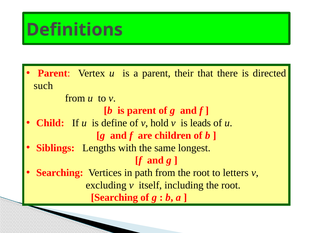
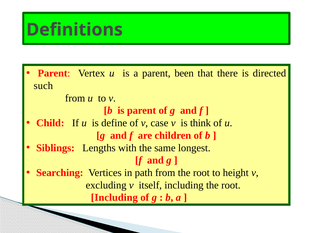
their: their -> been (184, 73)
hold: hold -> case (159, 123)
leads: leads -> think (200, 123)
letters: letters -> height (236, 172)
Searching: Searching -> Including (114, 197)
